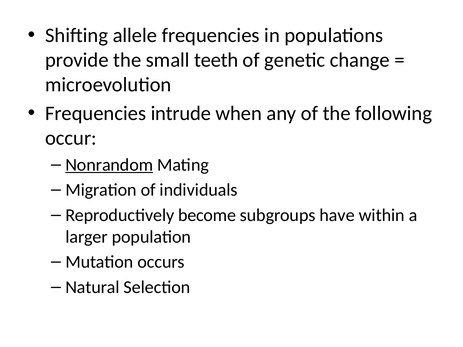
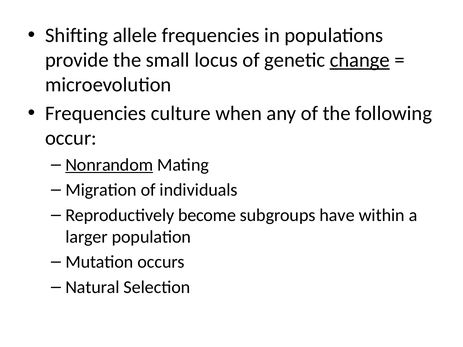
teeth: teeth -> locus (216, 60)
change underline: none -> present (360, 60)
intrude: intrude -> culture (181, 114)
